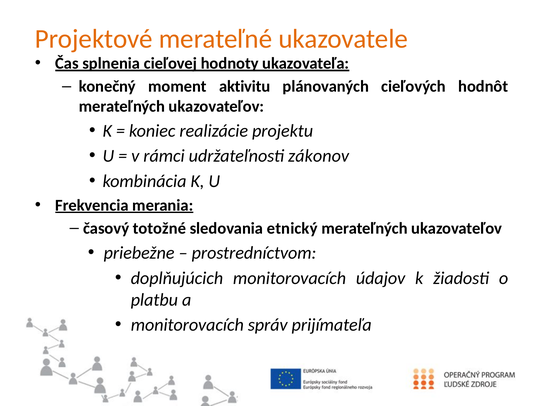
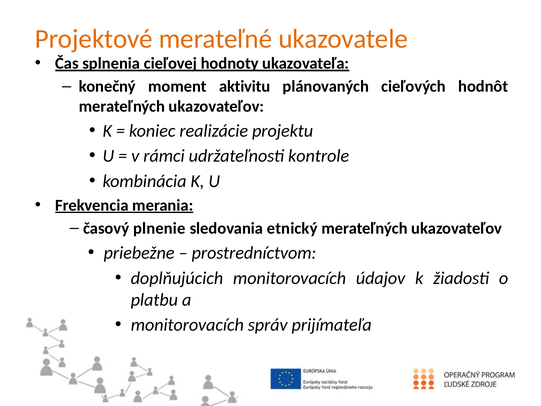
zákonov: zákonov -> kontrole (319, 156)
totožné: totožné -> plnenie (159, 228)
